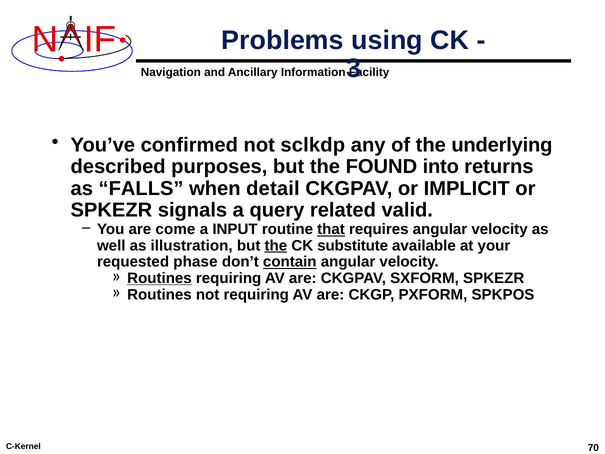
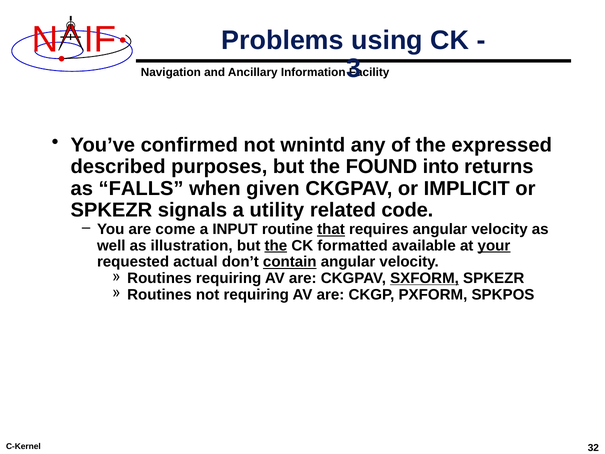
sclkdp: sclkdp -> wnintd (313, 145)
underlying: underlying -> expressed (502, 145)
detail: detail -> given (273, 188)
query: query -> utility (277, 210)
valid: valid -> code (407, 210)
substitute: substitute -> formatted (353, 246)
your underline: none -> present (494, 246)
phase: phase -> actual (195, 262)
Routines underline: present -> none (159, 278)
SXFORM underline: none -> present (425, 278)
70: 70 -> 32 (593, 448)
